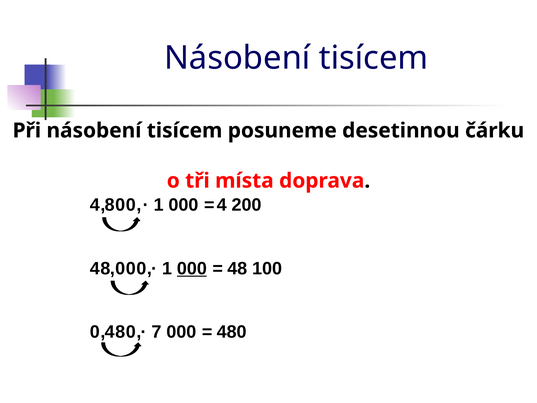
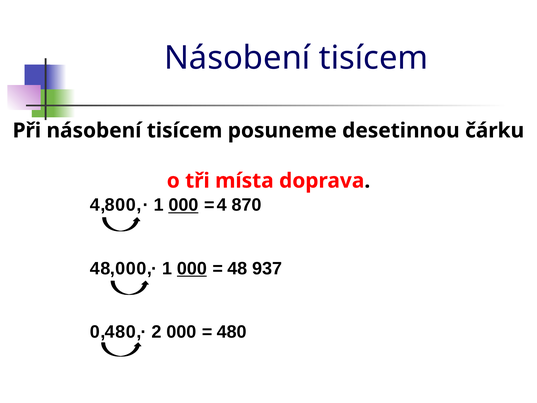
000 underline: none -> present (183, 205)
200: 200 -> 870 (246, 205)
100: 100 -> 937 (267, 268)
7: 7 -> 2 (156, 332)
